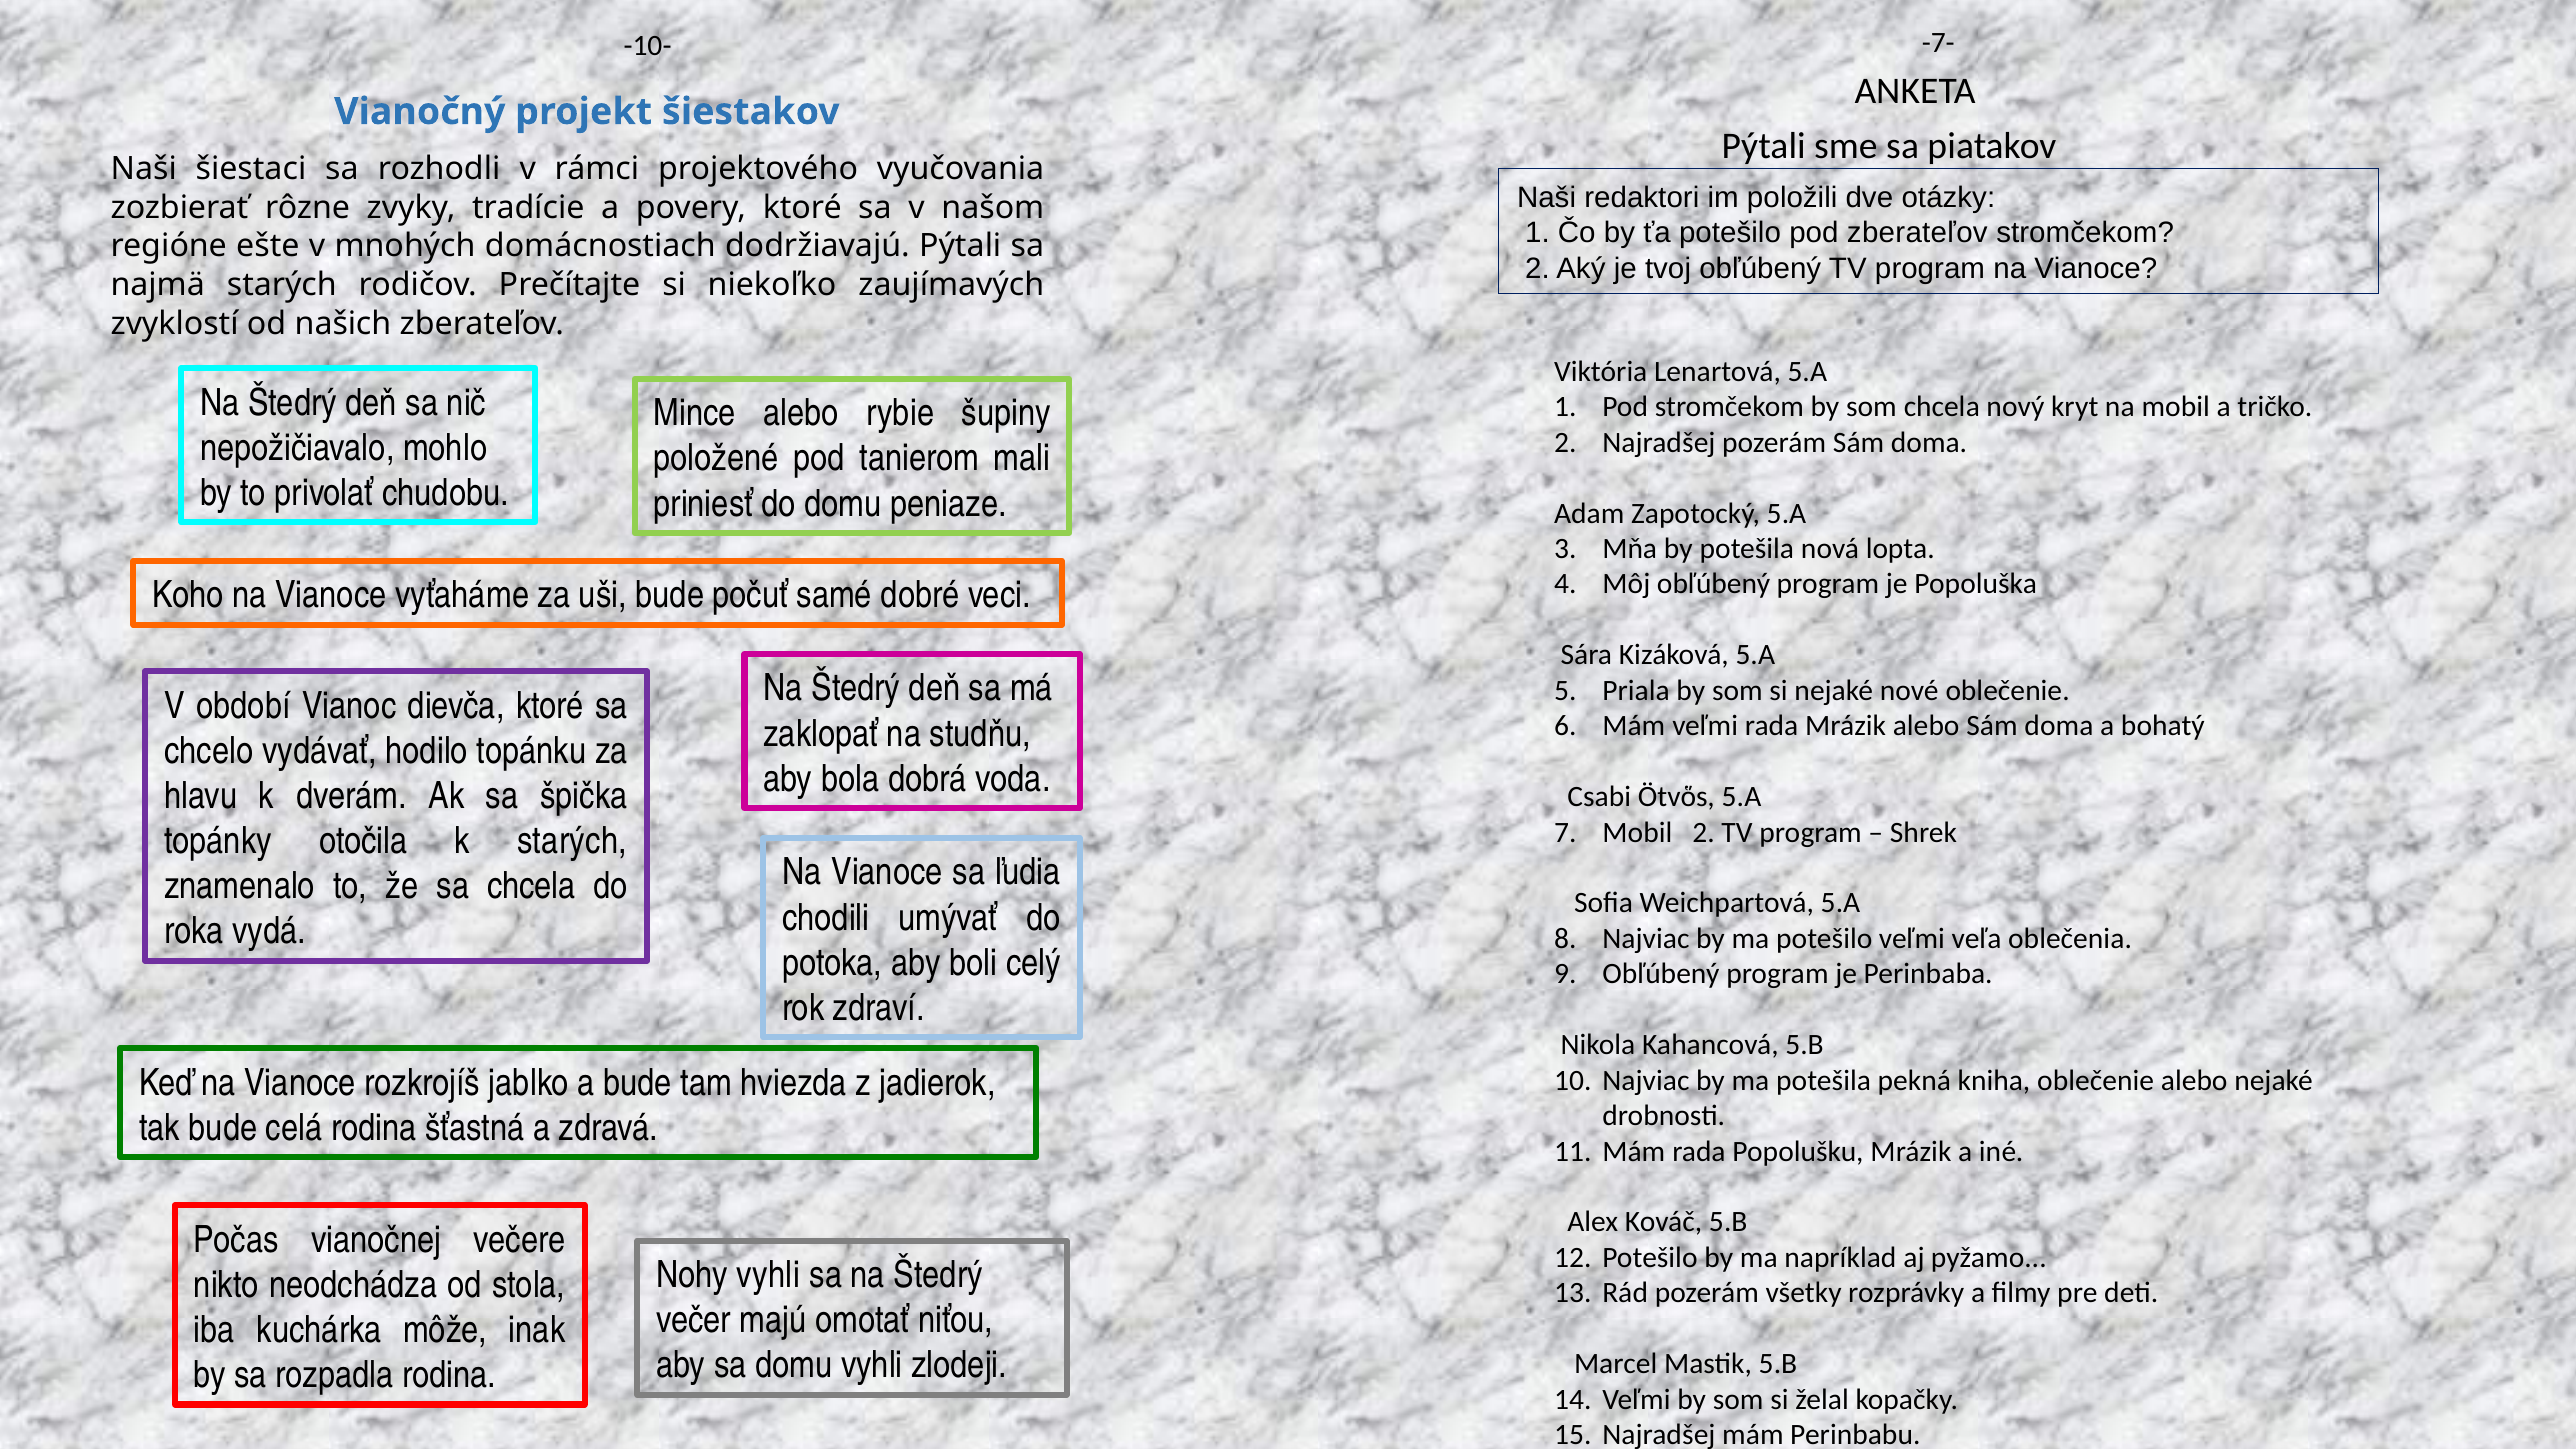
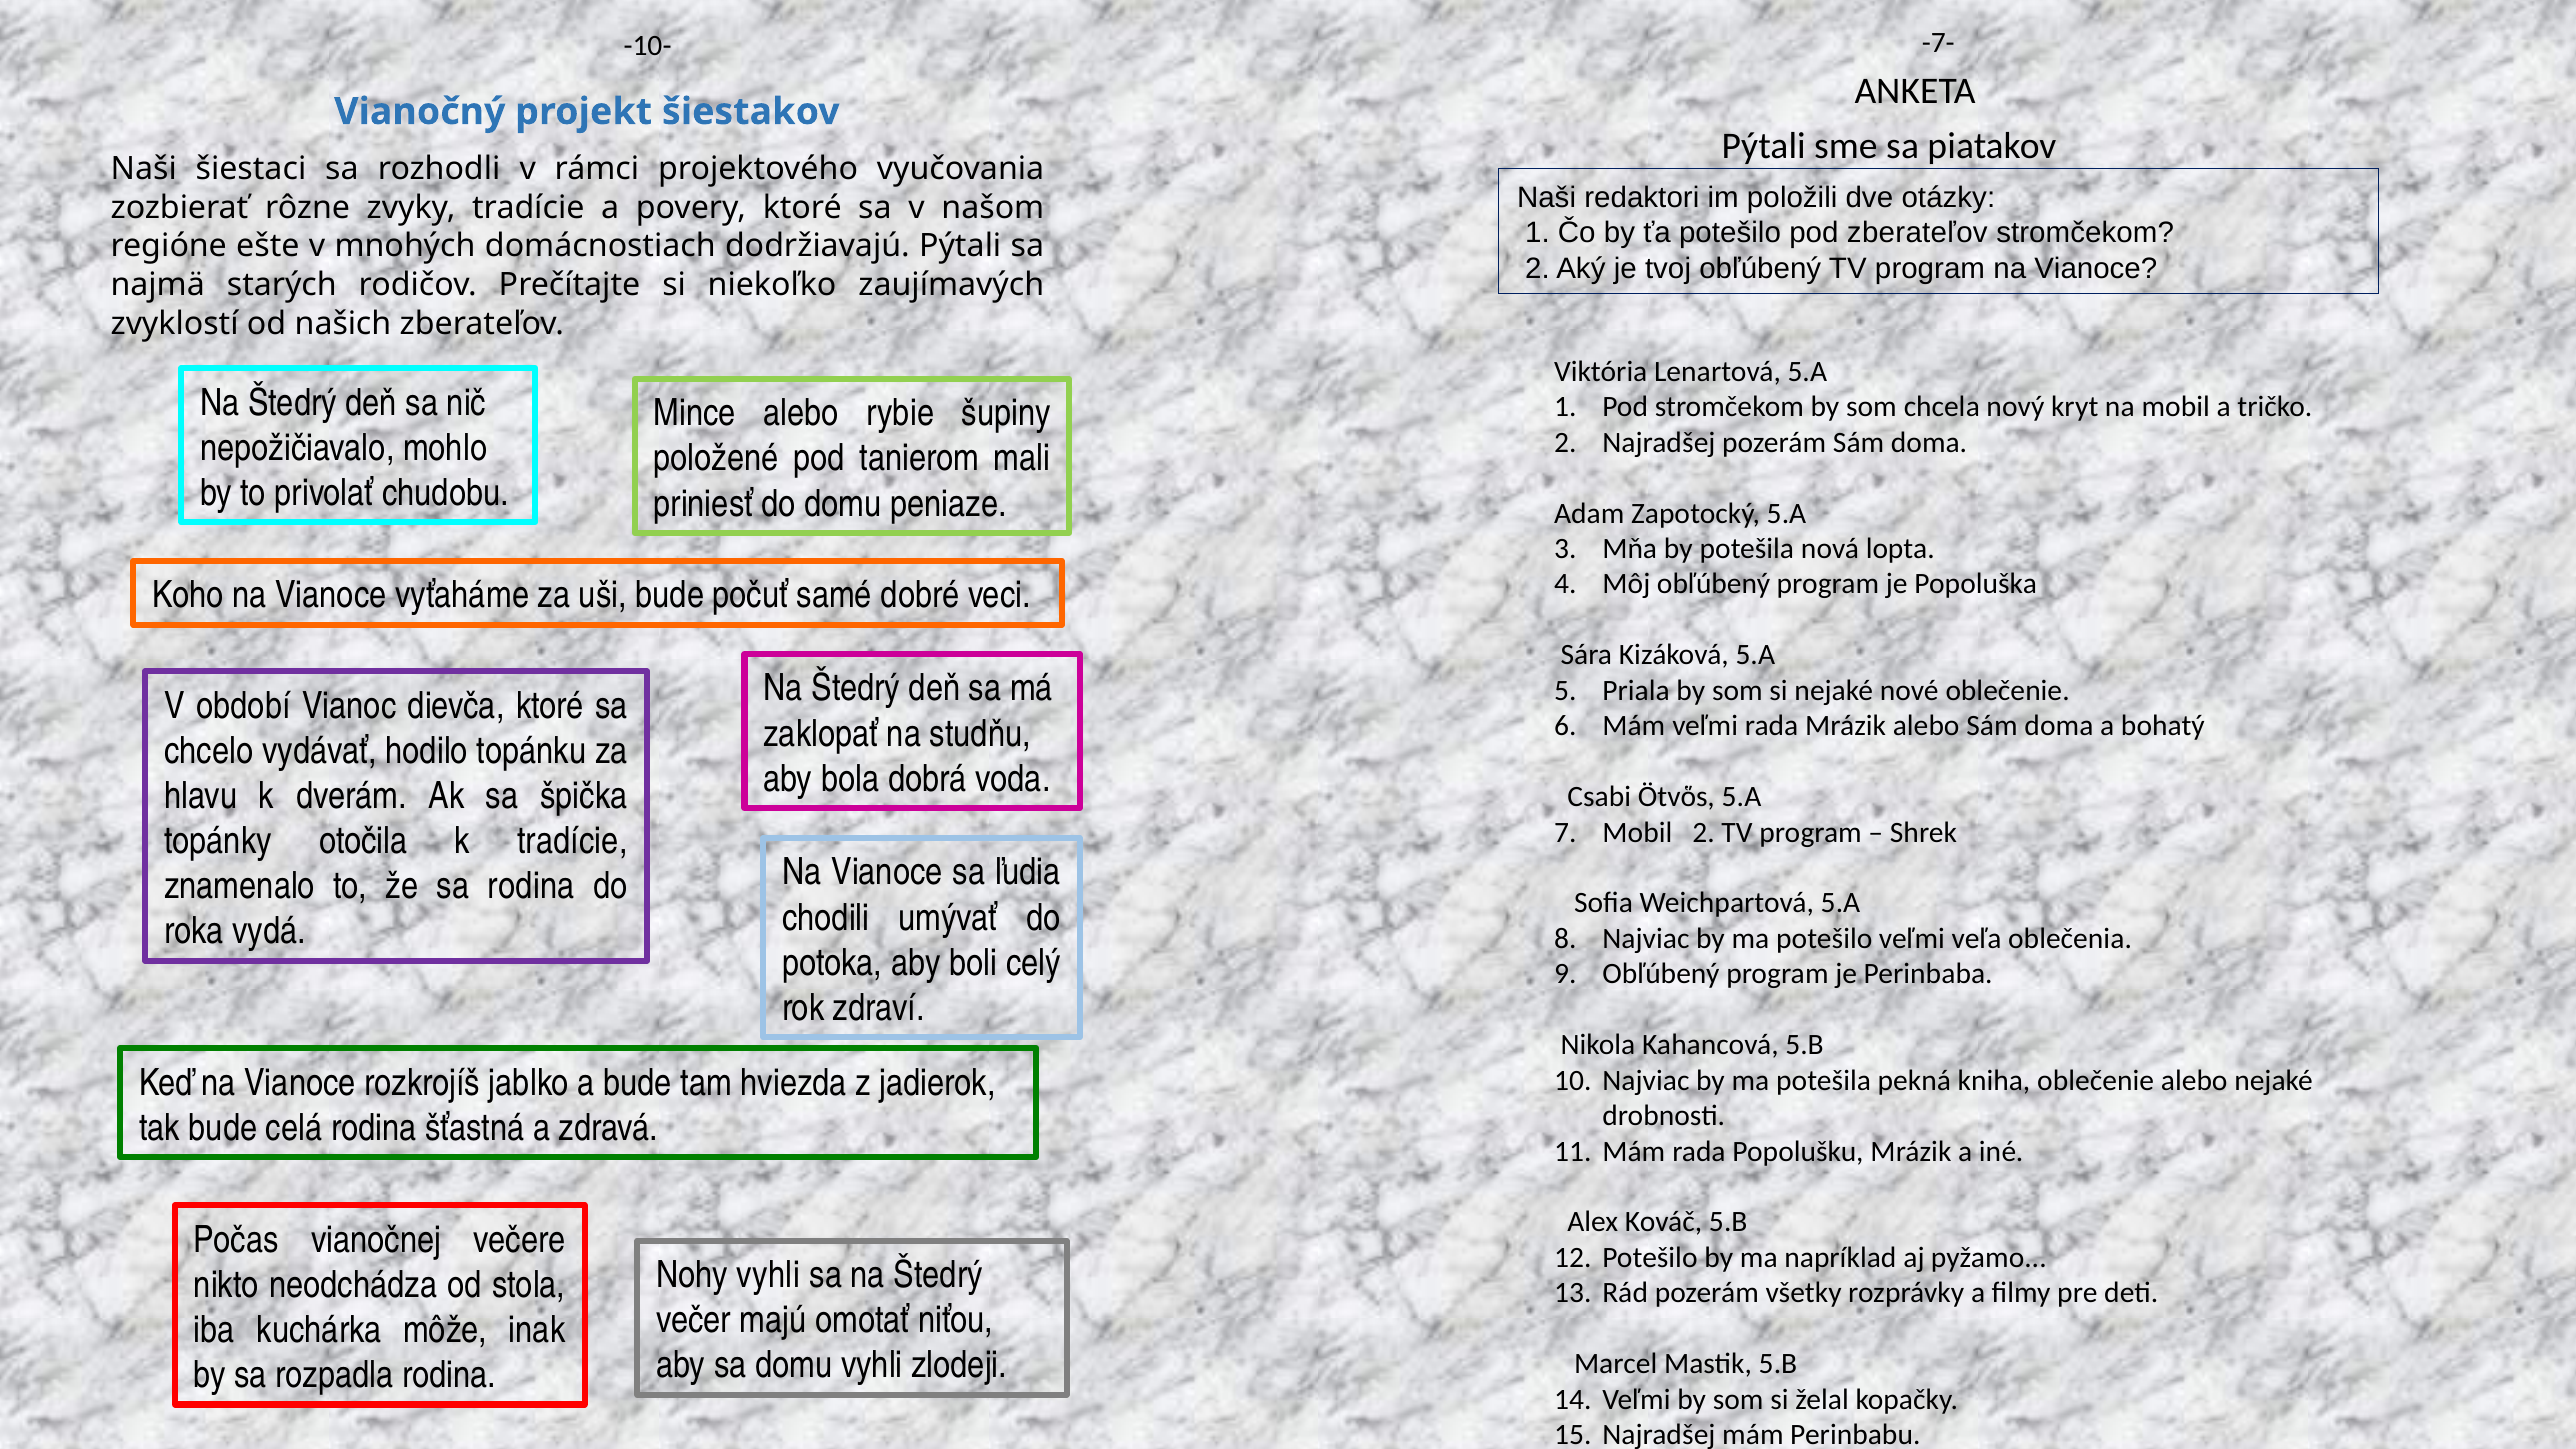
k starých: starých -> tradície (572, 841)
sa chcela: chcela -> rodina (531, 886)
